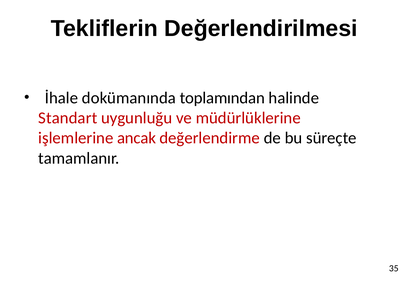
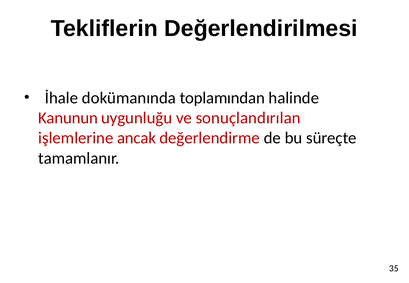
Standart: Standart -> Kanunun (68, 118)
müdürlüklerine: müdürlüklerine -> sonuçlandırılan (248, 118)
